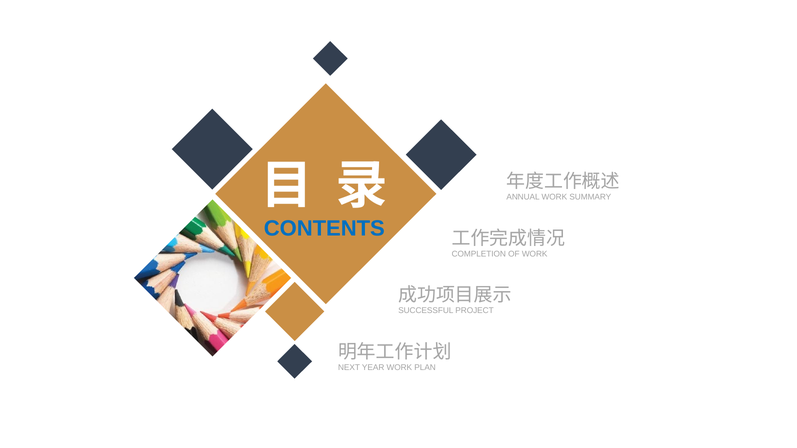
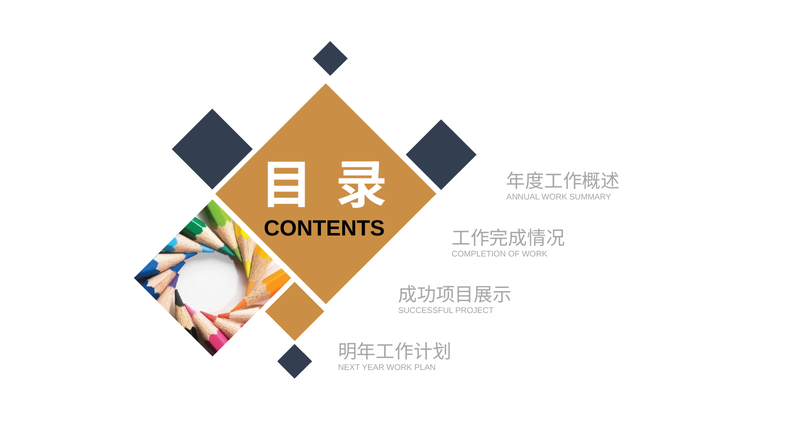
CONTENTS colour: blue -> black (324, 229)
